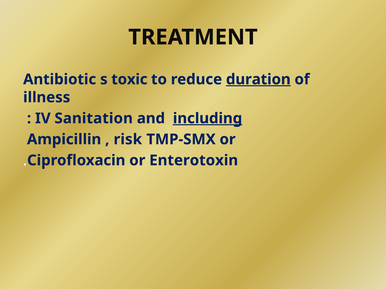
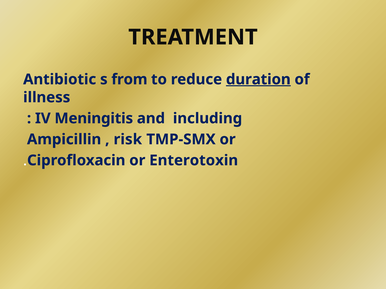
toxic: toxic -> from (129, 80)
Sanitation: Sanitation -> Meningitis (94, 119)
including underline: present -> none (208, 119)
